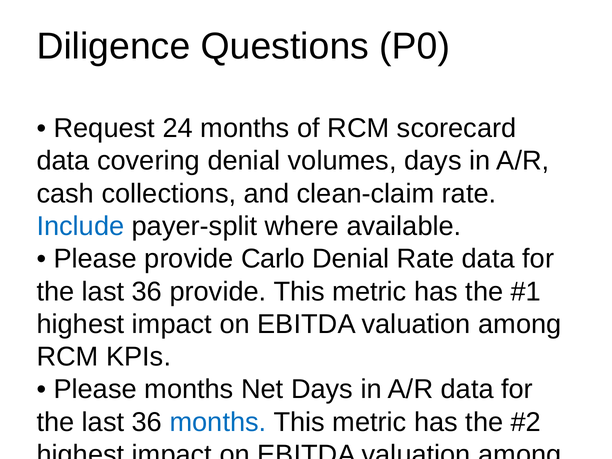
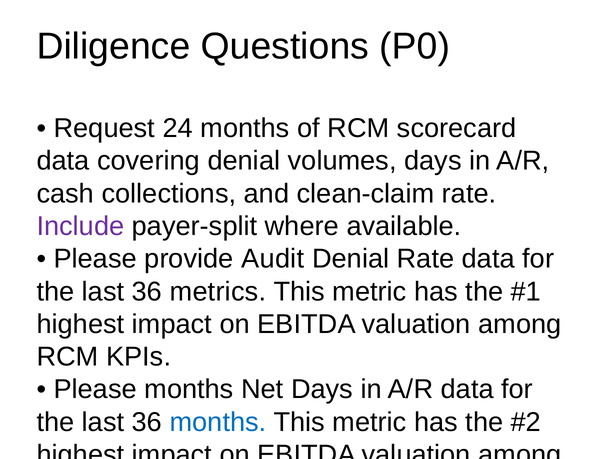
Include colour: blue -> purple (80, 226)
Carlo: Carlo -> Audit (273, 259)
36 provide: provide -> metrics (218, 292)
